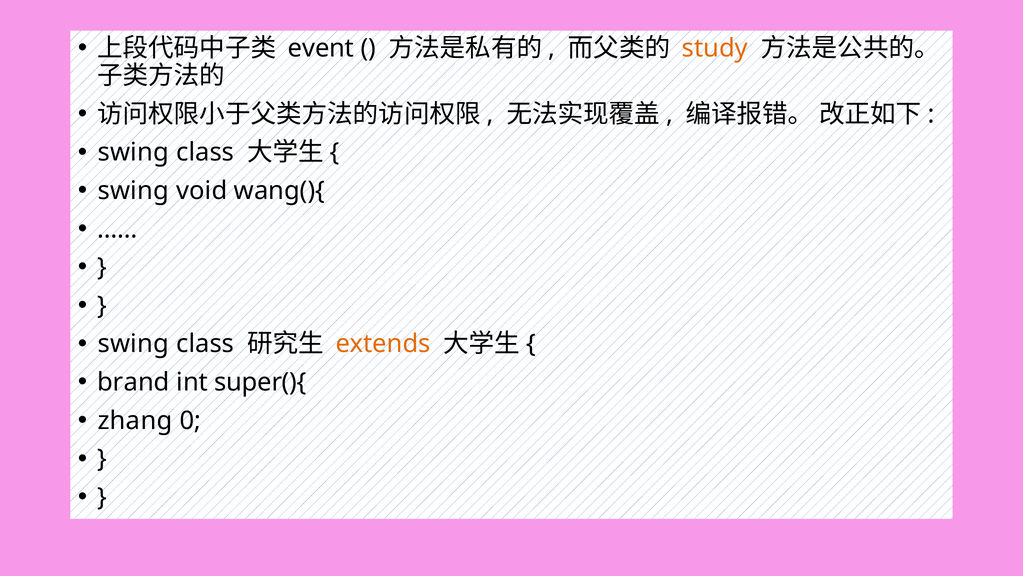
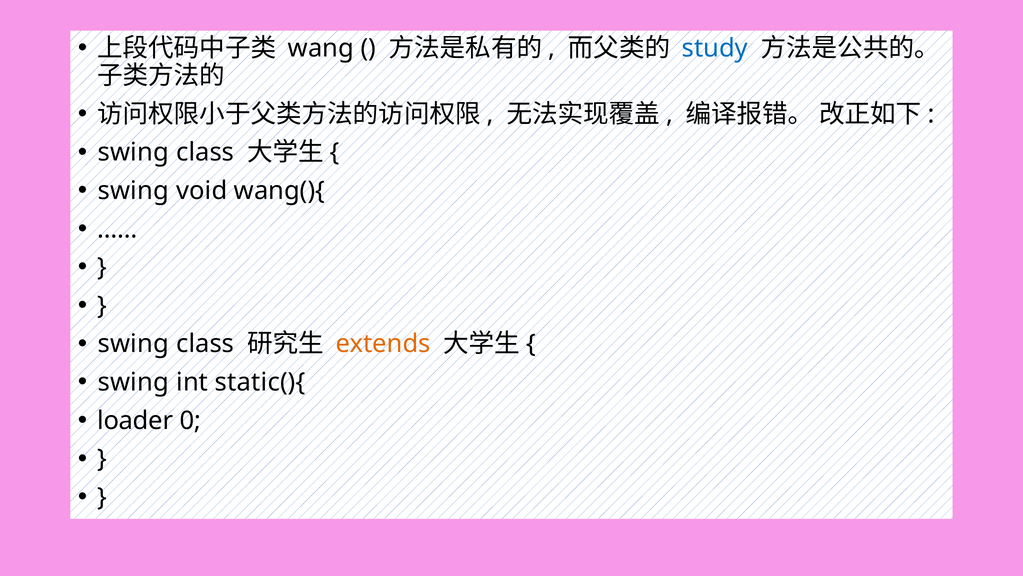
event: event -> wang (321, 48)
study colour: orange -> blue (715, 48)
brand: brand -> swing (133, 382)
super(){: super(){ -> static(){ (260, 382)
zhang: zhang -> loader (135, 420)
